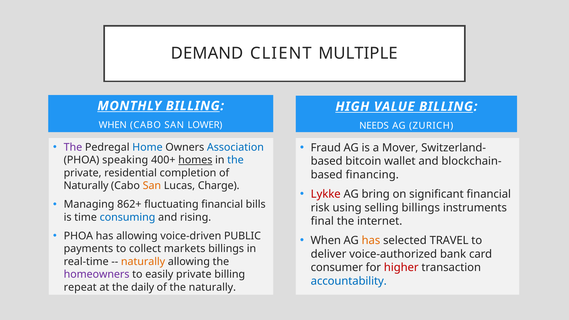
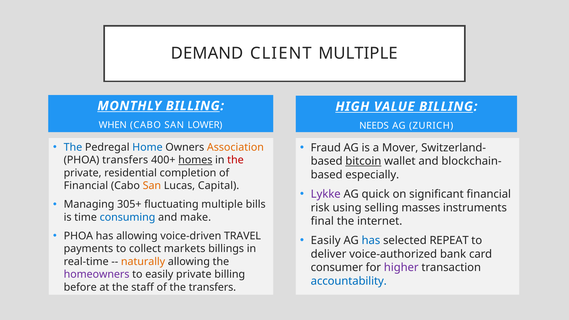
The colour: purple -> blue (73, 147)
Association colour: blue -> orange (235, 147)
PHOA speaking: speaking -> transfers (125, 160)
the colour: blue -> red (235, 160)
bitcoin underline: none -> present (363, 161)
financing: financing -> especially (372, 175)
Naturally: Naturally -> Financial (86, 186)
Charge: Charge -> Capital (219, 186)
Lykke colour: red -> purple (326, 194)
bring: bring -> quick (376, 194)
862+: 862+ -> 305+ (129, 204)
fluctuating financial: financial -> multiple (222, 204)
selling billings: billings -> masses (421, 208)
rising: rising -> make (196, 217)
PUBLIC: PUBLIC -> TRAVEL (243, 236)
When: When -> Easily (326, 241)
has colour: orange -> blue (371, 241)
TRAVEL: TRAVEL -> REPEAT (449, 241)
higher colour: red -> purple (401, 268)
repeat: repeat -> before (80, 287)
daily: daily -> staff (143, 287)
the naturally: naturally -> transfers (212, 287)
